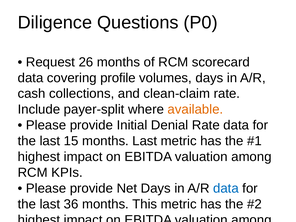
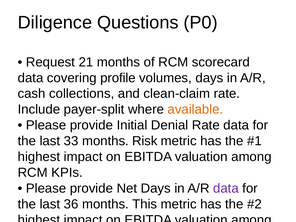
26: 26 -> 21 (86, 62)
15: 15 -> 33 (71, 141)
months Last: Last -> Risk (145, 141)
data colour: blue -> purple (226, 188)
